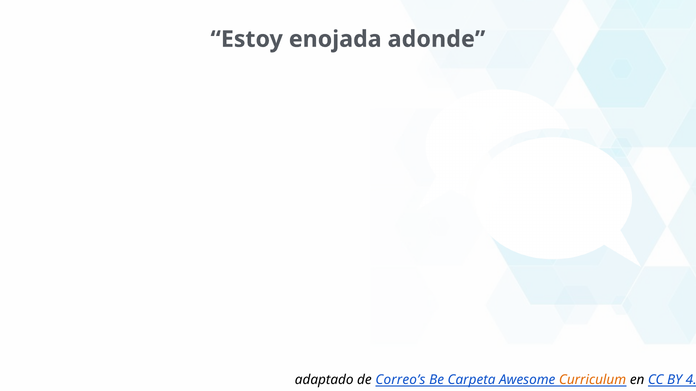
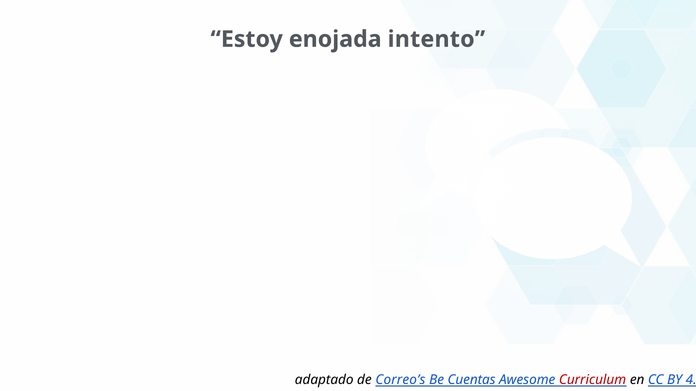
adonde: adonde -> intento (436, 39)
Carpeta: Carpeta -> Cuentas (472, 380)
Curriculum colour: orange -> red (593, 380)
